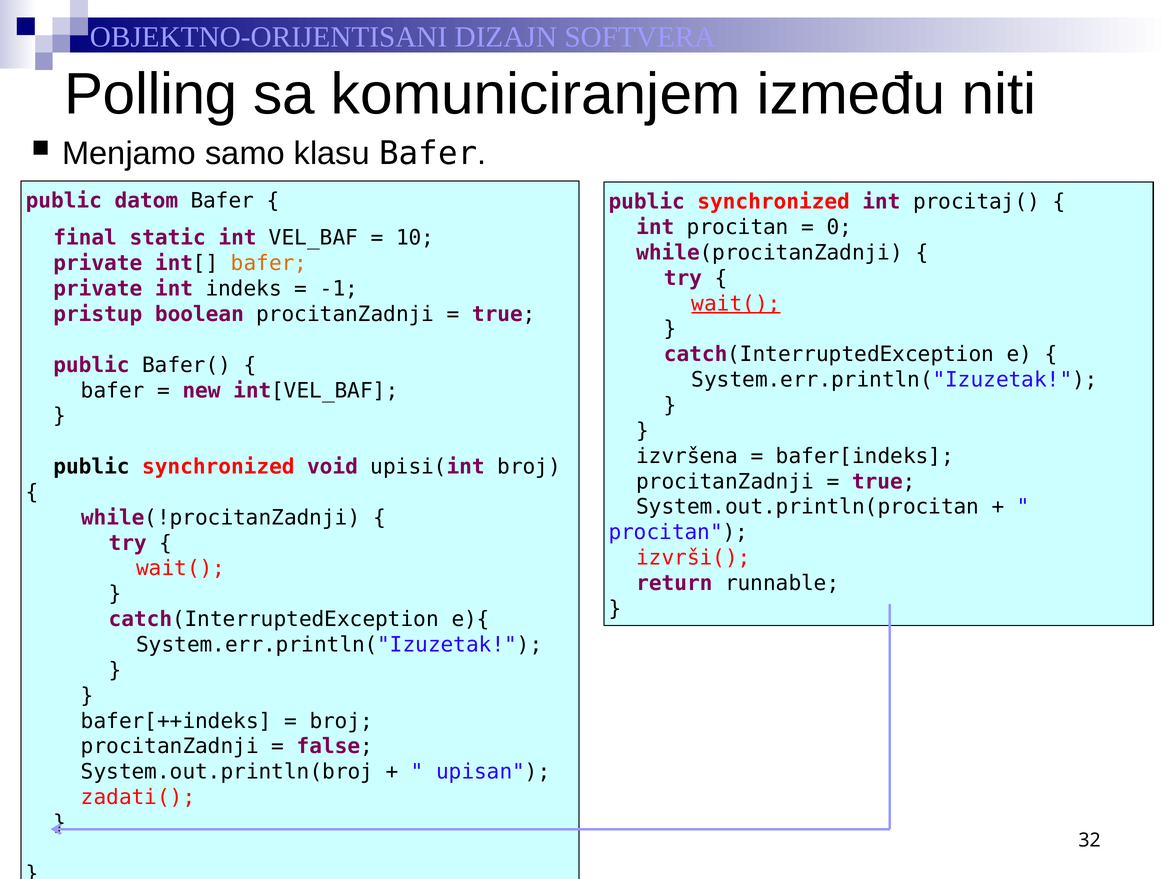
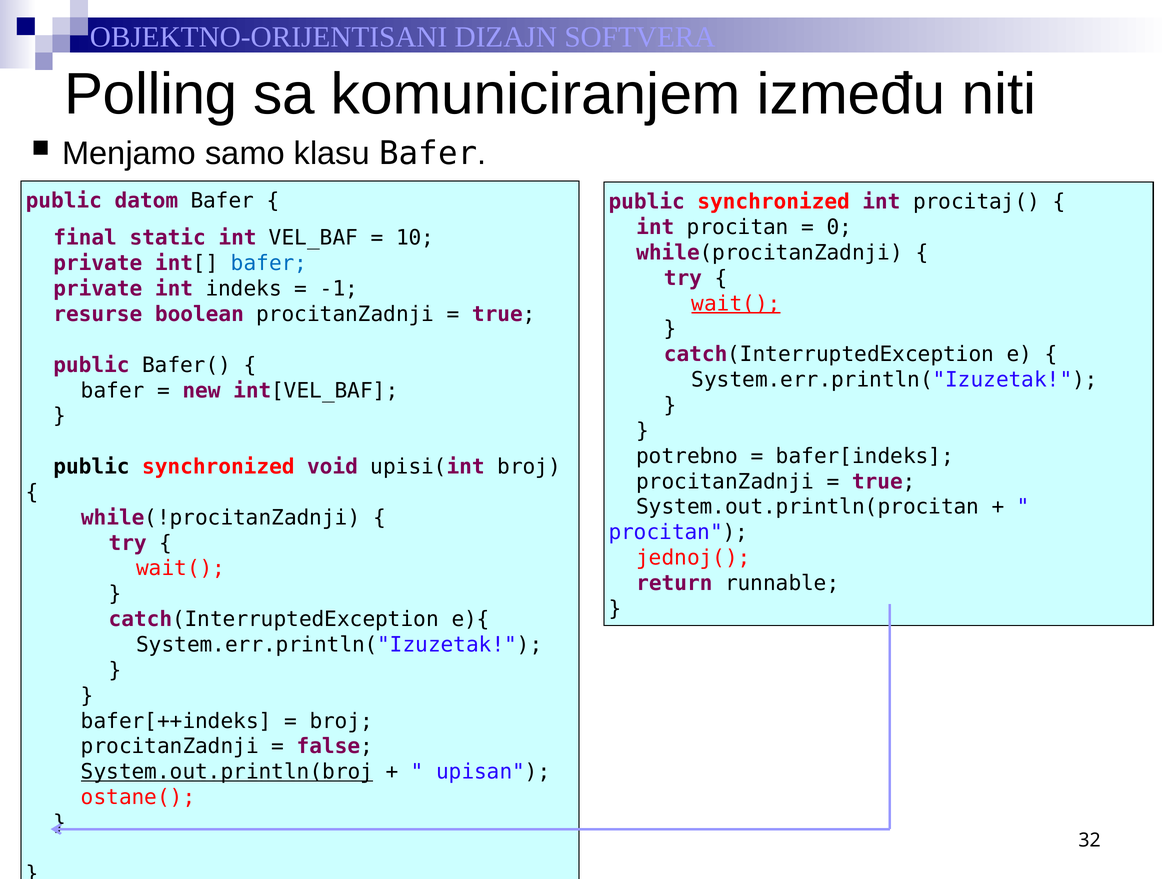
bafer colour: orange -> blue (269, 263)
pristup: pristup -> resurse (98, 314)
izvršena: izvršena -> potrebno (687, 456)
izvrši(: izvrši( -> jednoj( (693, 557)
System.out.println(broj underline: none -> present (227, 771)
zadati(: zadati( -> ostane( (138, 797)
